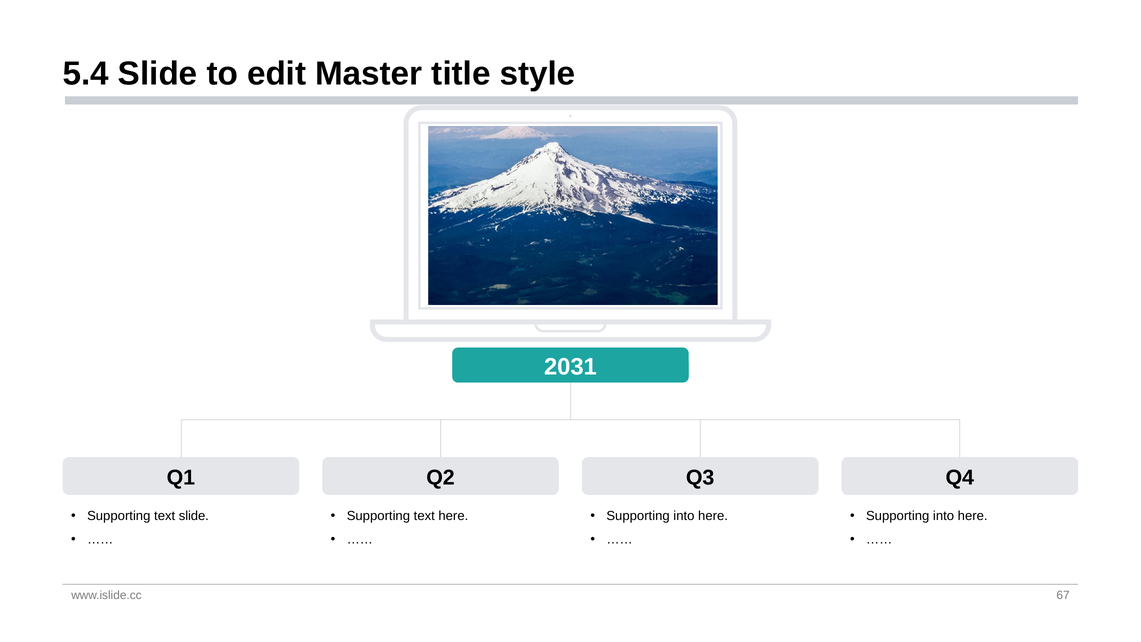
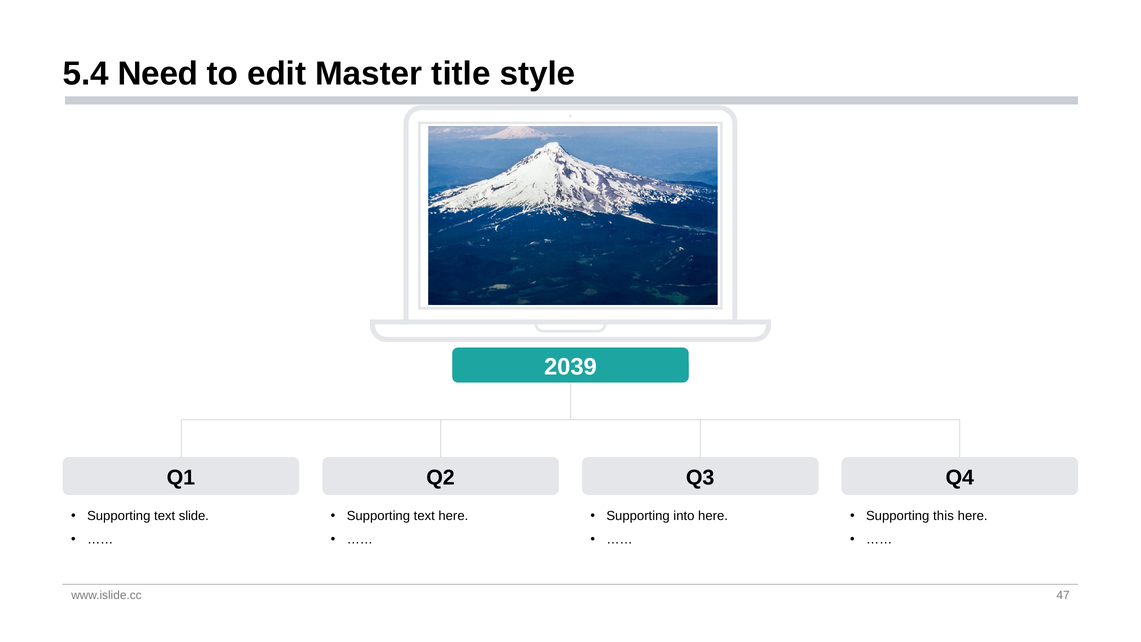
5.4 Slide: Slide -> Need (158, 74)
2031: 2031 -> 2039 (570, 367)
into: into -> this (943, 516)
67: 67 -> 47 (1063, 595)
